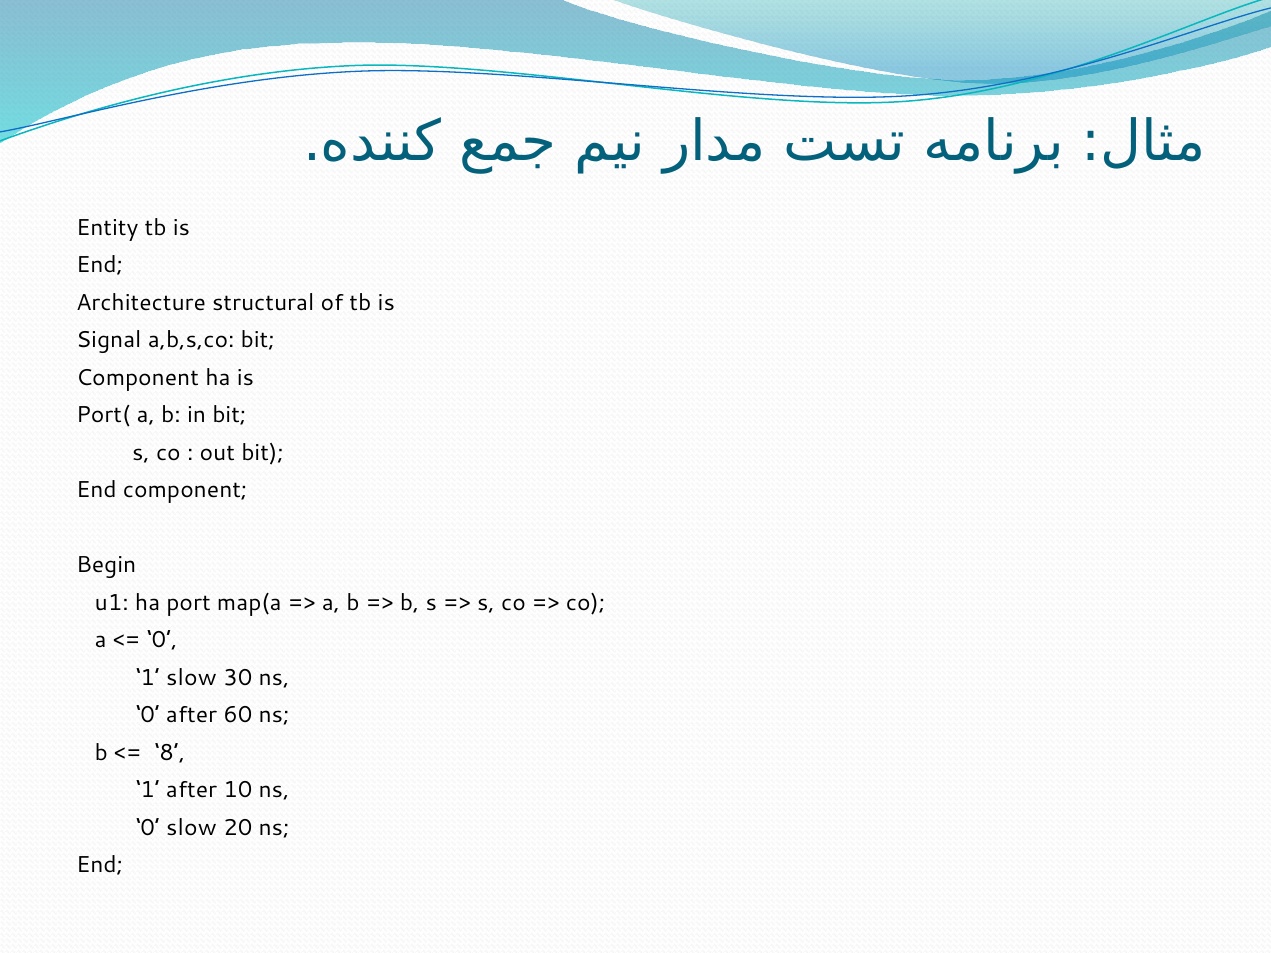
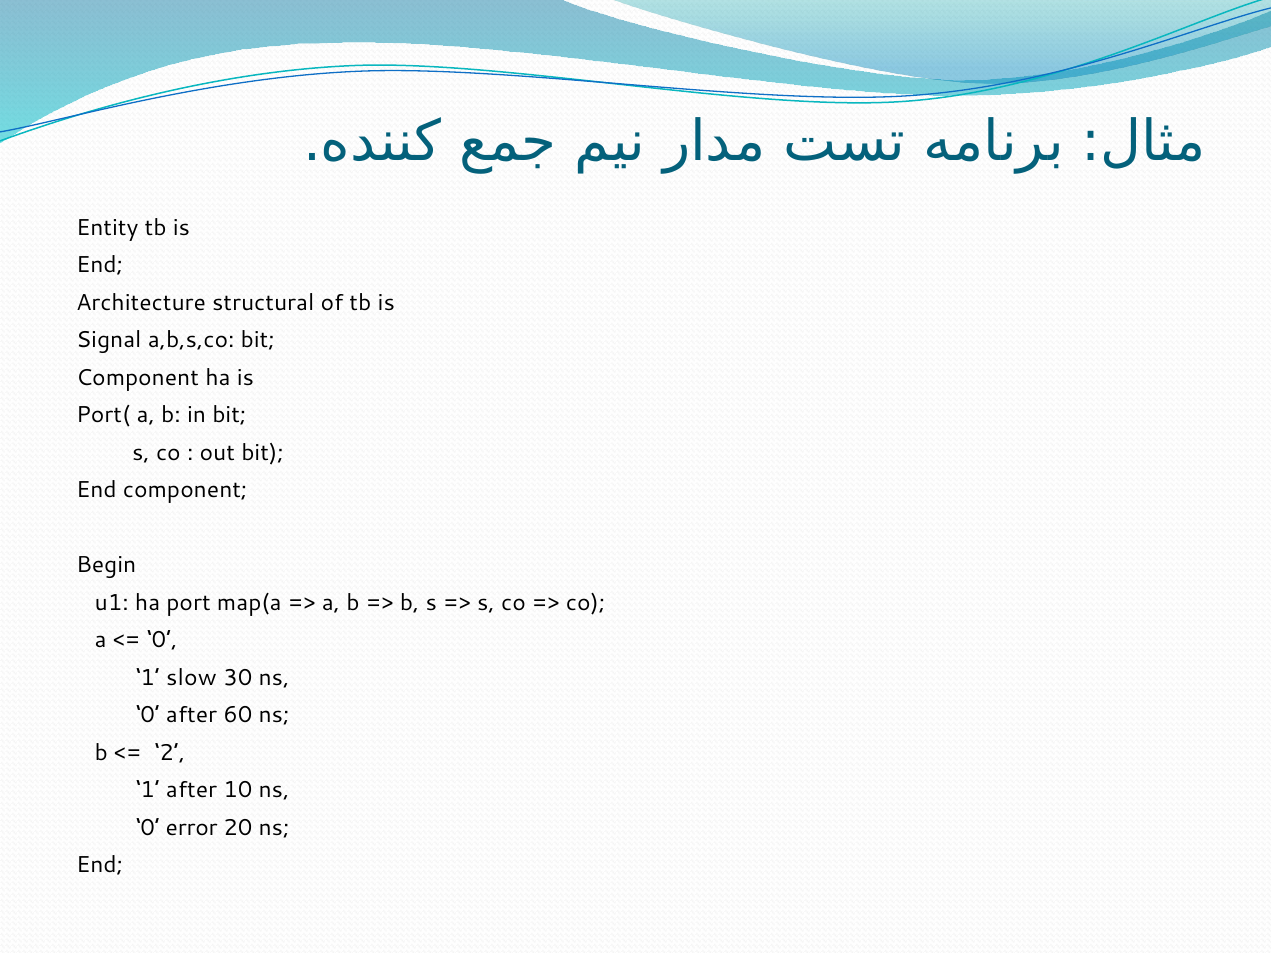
8: 8 -> 2 (170, 753)
0 slow: slow -> error (192, 828)
